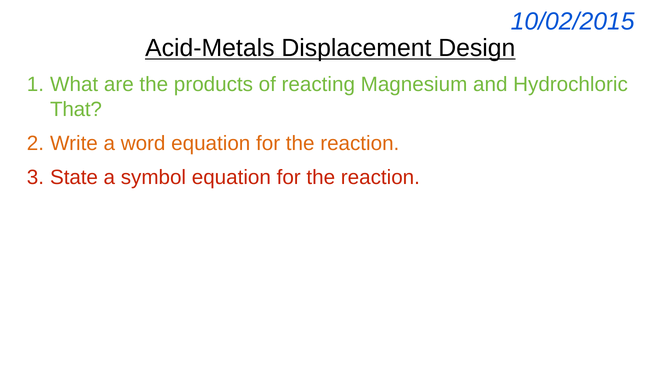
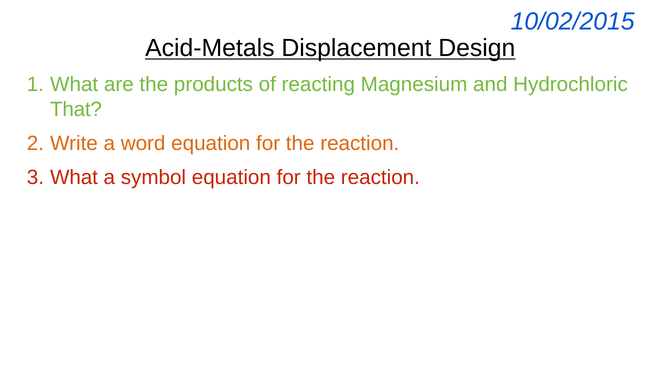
State: State -> What (74, 177)
